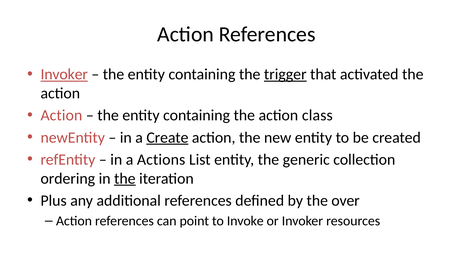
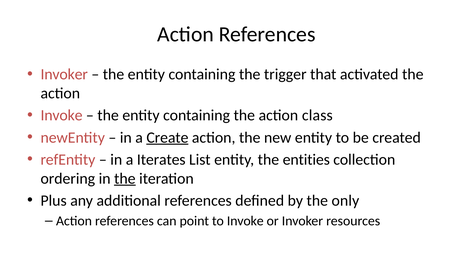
Invoker underline: present -> none (64, 74)
trigger underline: present -> none (285, 74)
Action: Action -> Invoke (62, 115)
Actions: Actions -> Iterates (161, 160)
generic: generic -> entities (306, 160)
over: over -> only (345, 201)
